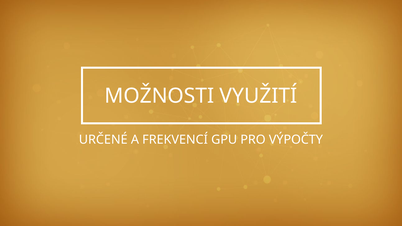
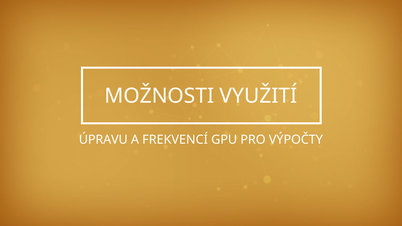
URČENÉ: URČENÉ -> ÚPRAVU (103, 140)
